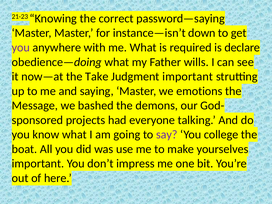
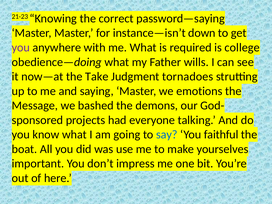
declare: declare -> college (242, 48)
Judgment important: important -> tornadoes (188, 77)
say colour: purple -> blue (167, 135)
college: college -> faithful (221, 135)
